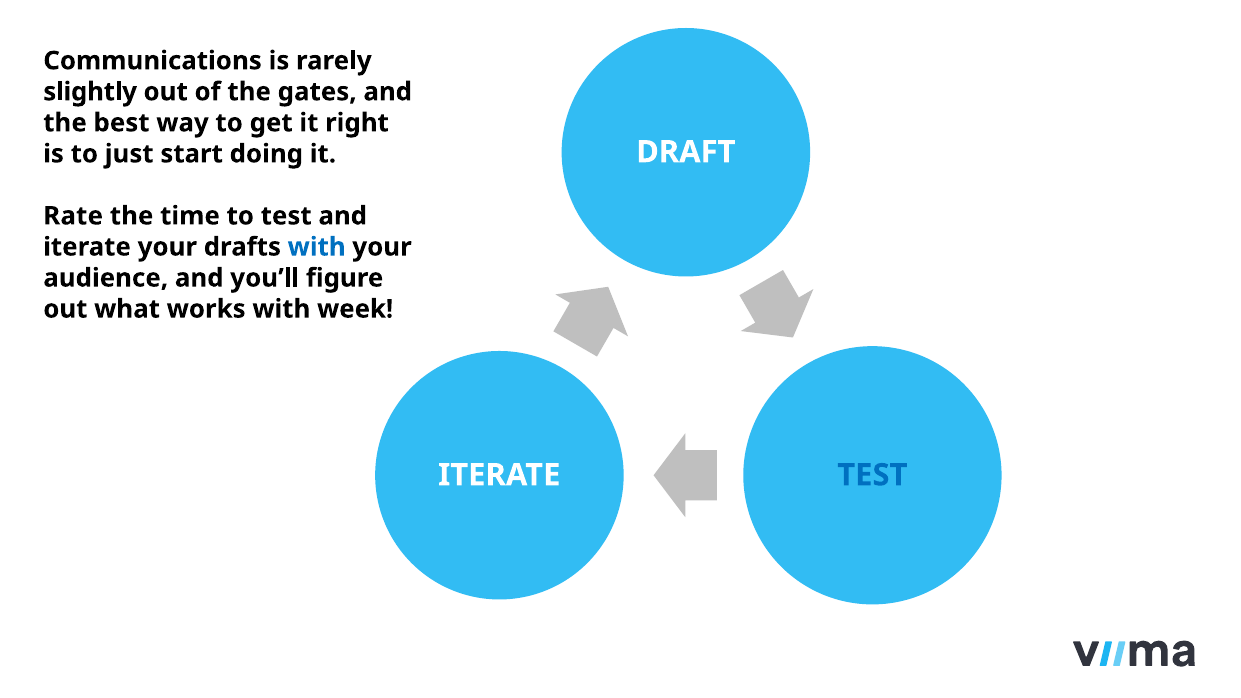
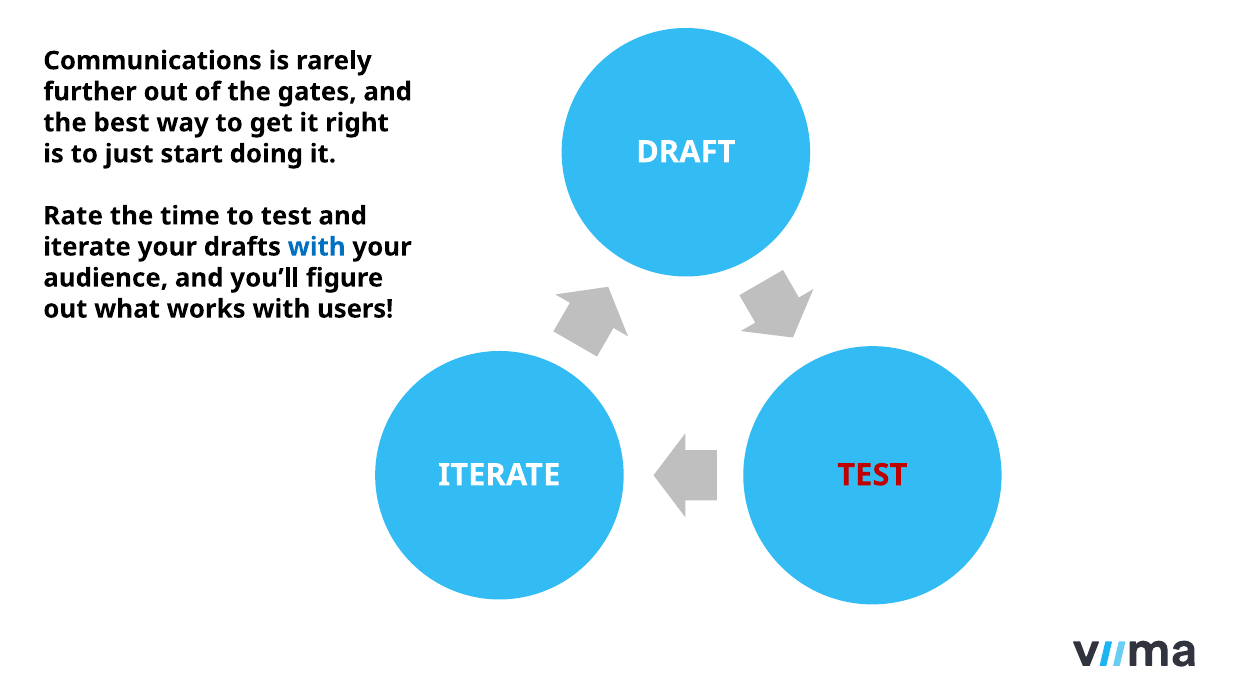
slightly: slightly -> further (90, 92)
week: week -> users (355, 309)
TEST colour: blue -> red (872, 475)
